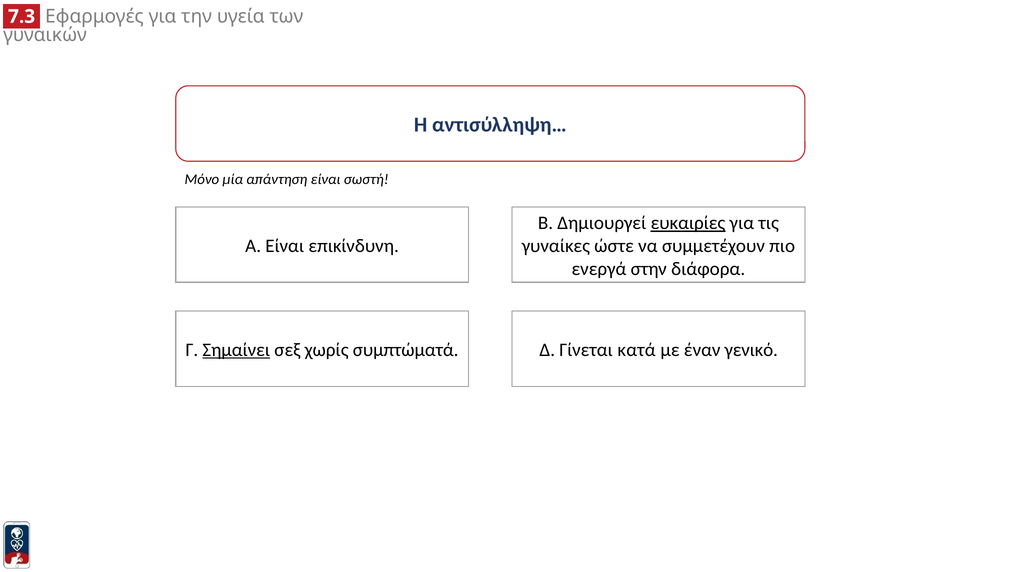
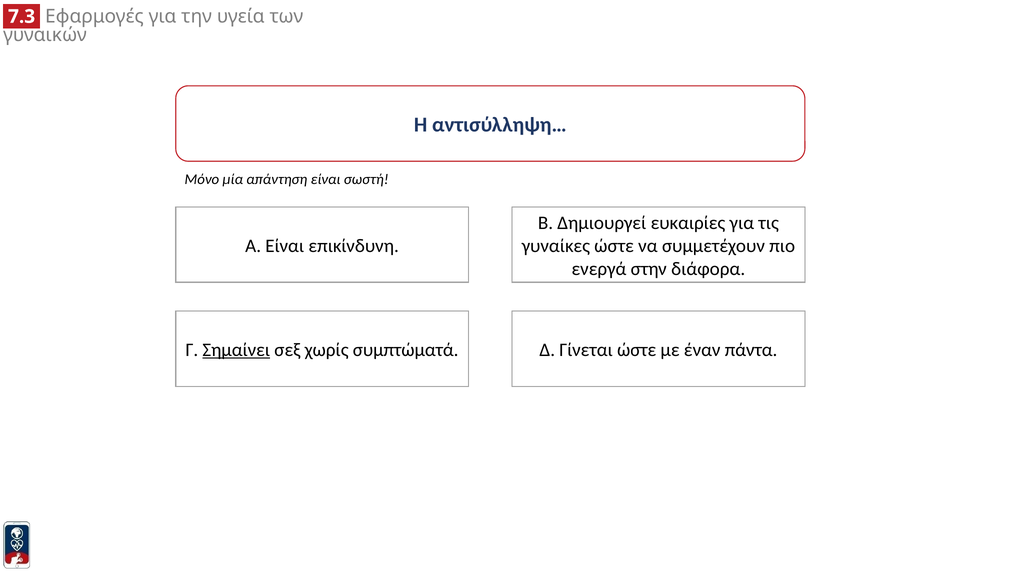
ευκαιρίες underline: present -> none (688, 223)
Γίνεται κατά: κατά -> ώστε (637, 350)
γενικό: γενικό -> πάντα (751, 350)
